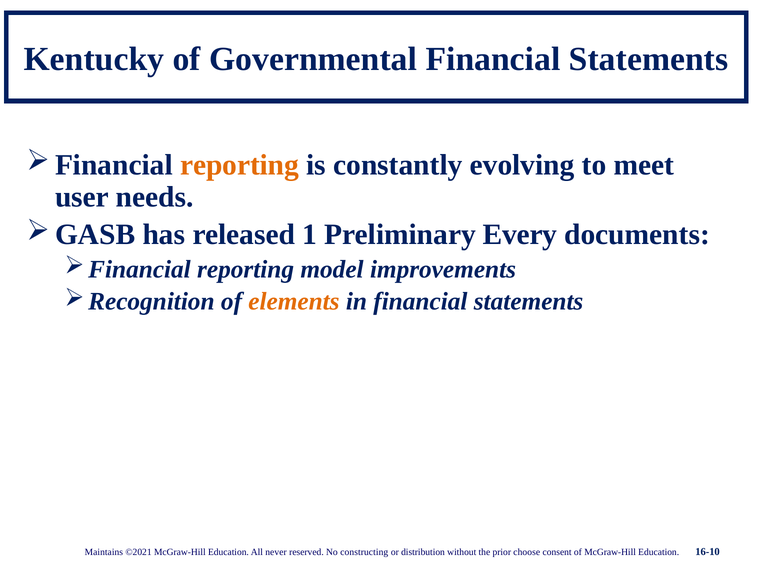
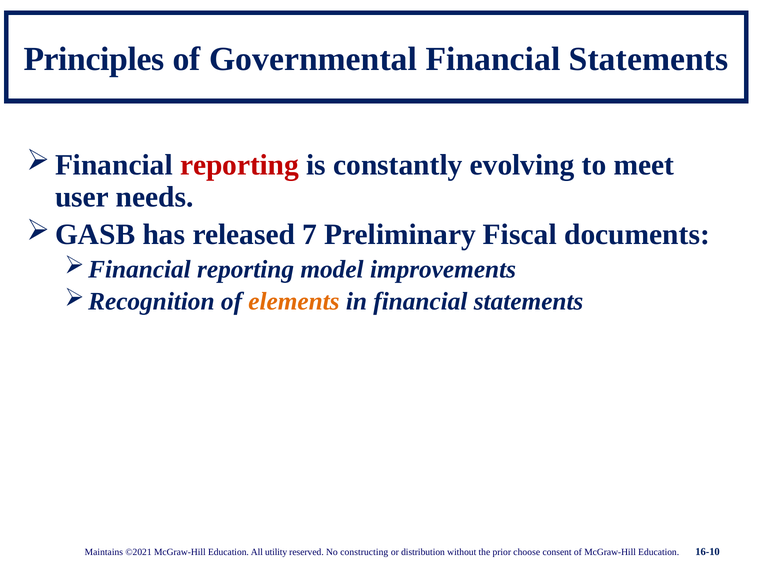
Kentucky: Kentucky -> Principles (94, 59)
reporting colour: orange -> red (240, 165)
1: 1 -> 7 (310, 235)
Every: Every -> Fiscal (520, 235)
never: never -> utility (276, 553)
